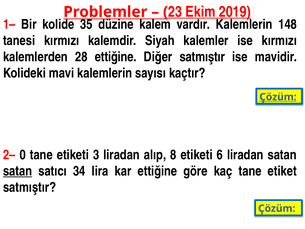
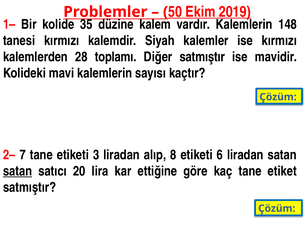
23: 23 -> 50 (175, 12)
28 ettiğine: ettiğine -> toplamı (116, 57)
Çözüm underline: present -> none (278, 97)
0: 0 -> 7 (23, 155)
34: 34 -> 20 (79, 171)
